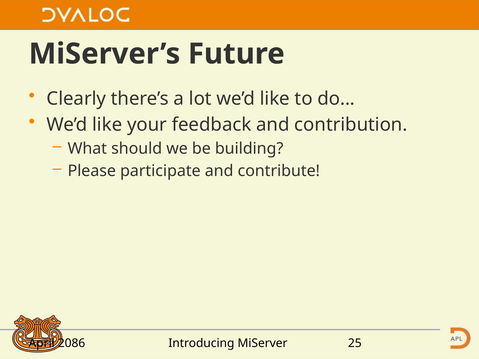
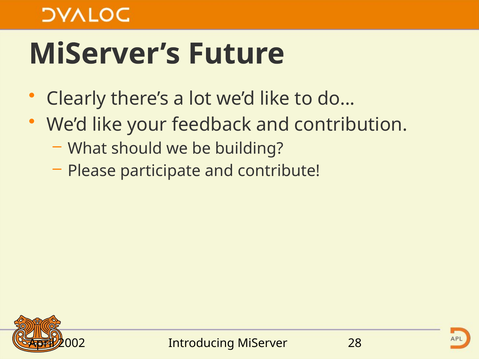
2086: 2086 -> 2002 (72, 343)
25: 25 -> 28 (355, 343)
